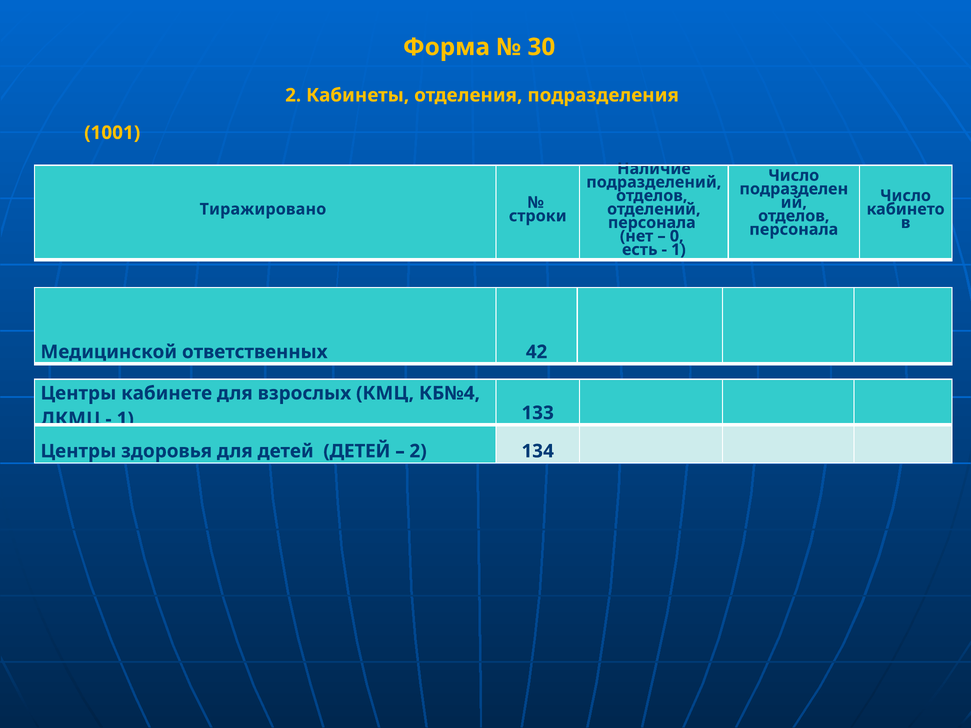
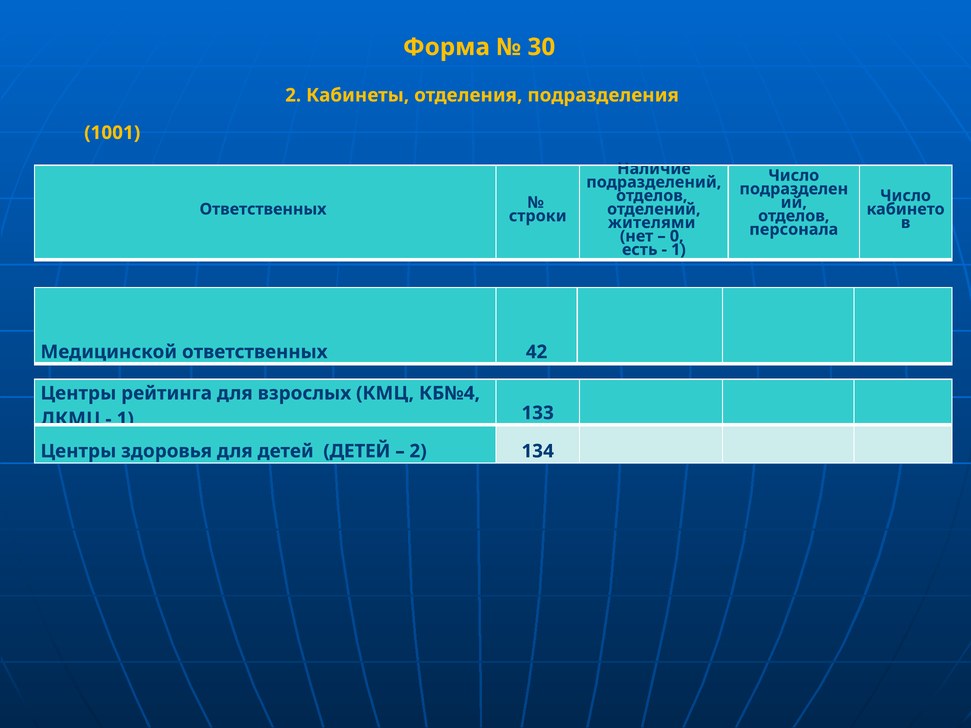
Тиражировано: Тиражировано -> Ответственных (263, 209)
персонала: персонала -> жителями (652, 223)
кабинете: кабинете -> рейтинга (167, 393)
